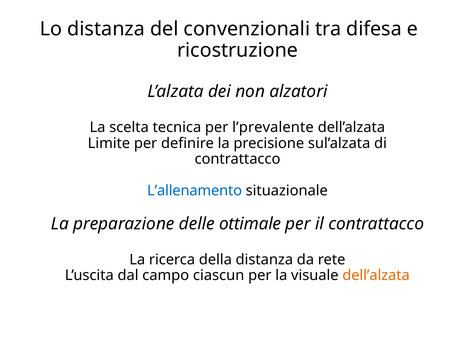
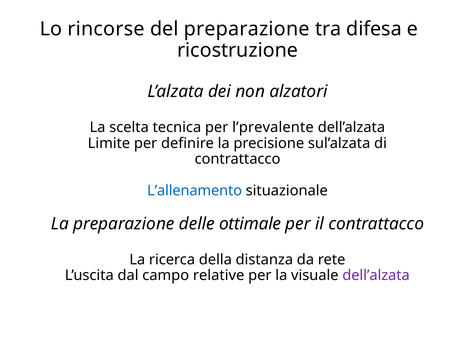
Lo distanza: distanza -> rincorse (106, 29)
del convenzionali: convenzionali -> preparazione (247, 29)
ciascun: ciascun -> relative (219, 275)
dell’alzata colour: orange -> purple (376, 275)
